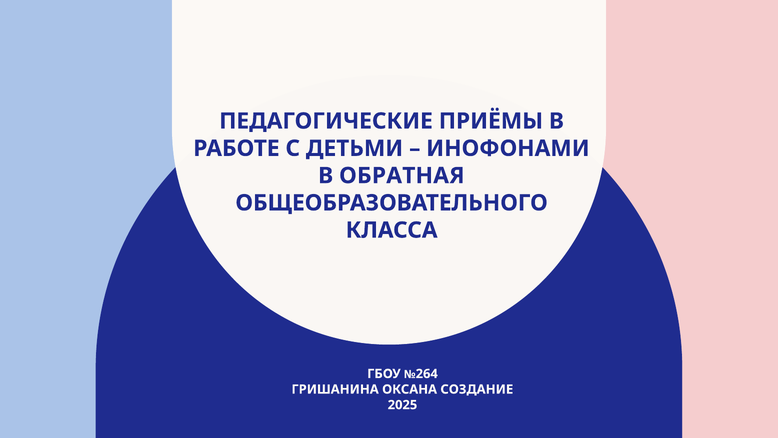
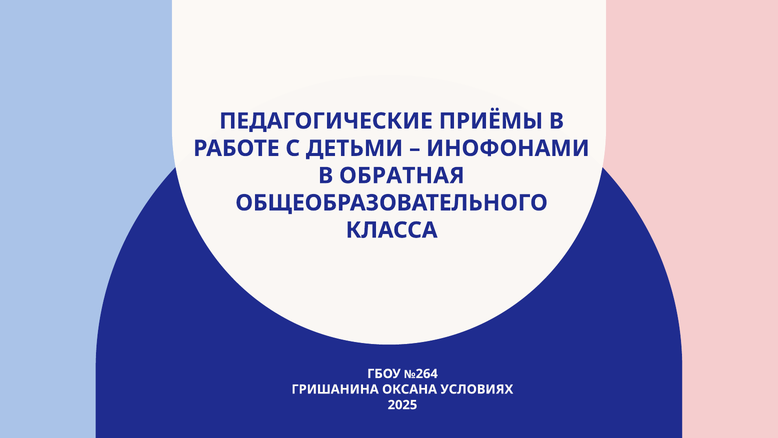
СОЗДАНИЕ: СОЗДАНИЕ -> УСЛОВИЯХ (477, 389)
